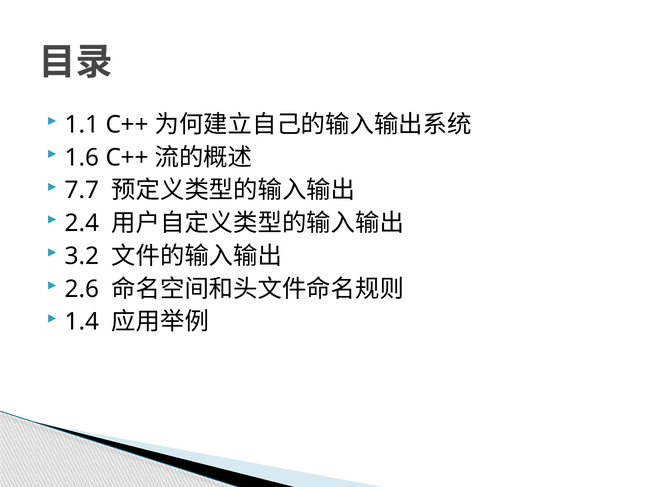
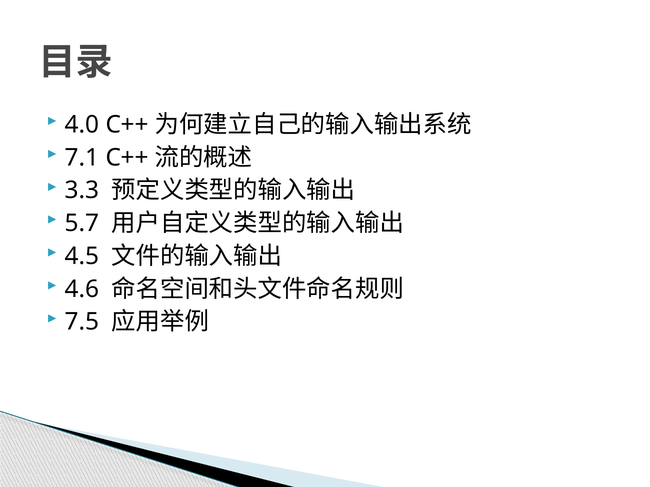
1.1: 1.1 -> 4.0 (82, 125)
1.6: 1.6 -> 7.1 (82, 158)
7.7: 7.7 -> 3.3 (82, 191)
2.4: 2.4 -> 5.7 (82, 223)
3.2: 3.2 -> 4.5 (82, 256)
2.6: 2.6 -> 4.6 (82, 289)
1.4: 1.4 -> 7.5 (82, 322)
